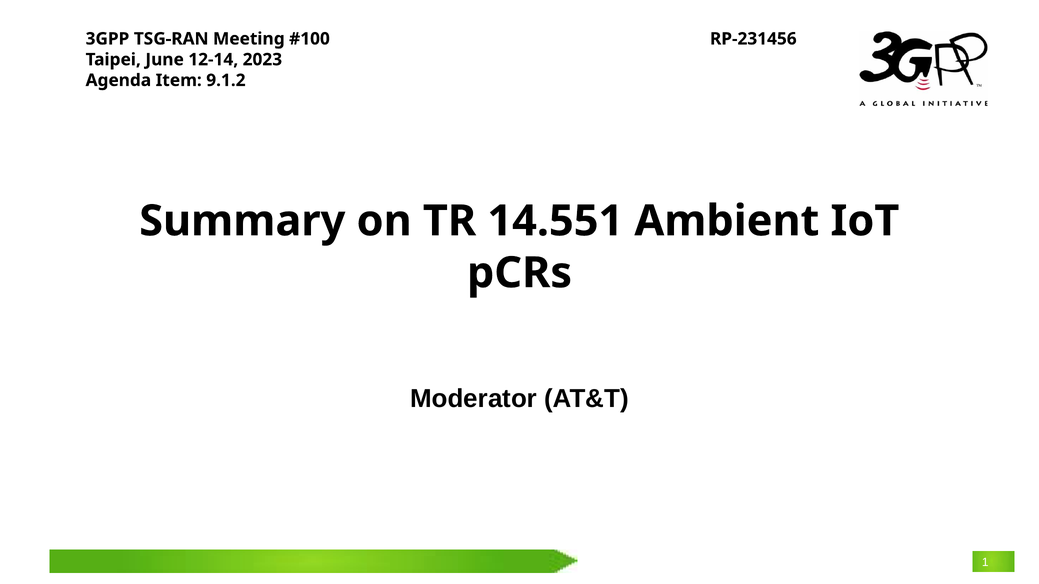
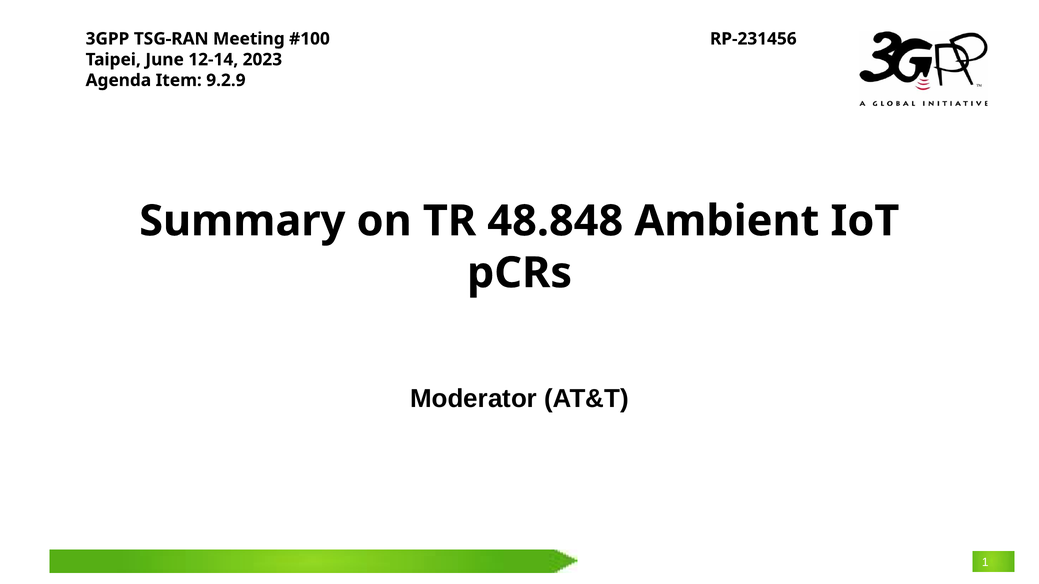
9.1.2: 9.1.2 -> 9.2.9 (226, 80)
14.551: 14.551 -> 48.848 (555, 221)
